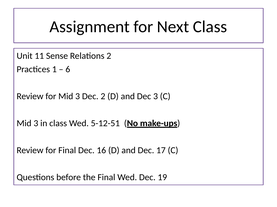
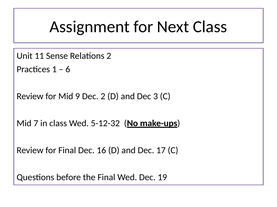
for Mid 3: 3 -> 9 (78, 97)
3: 3 -> 7 (36, 124)
5-12-51: 5-12-51 -> 5-12-32 (105, 124)
